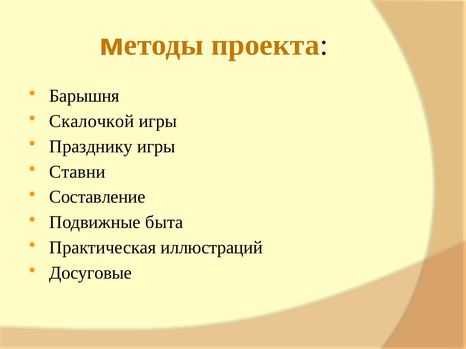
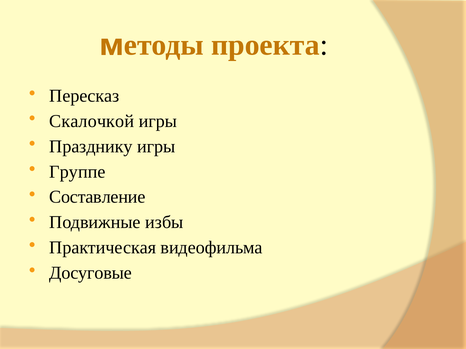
Барышня: Барышня -> Пересказ (84, 96)
Ставни: Ставни -> Группе (77, 172)
быта: быта -> избы (164, 223)
иллюстраций: иллюстраций -> видеофильма (212, 248)
